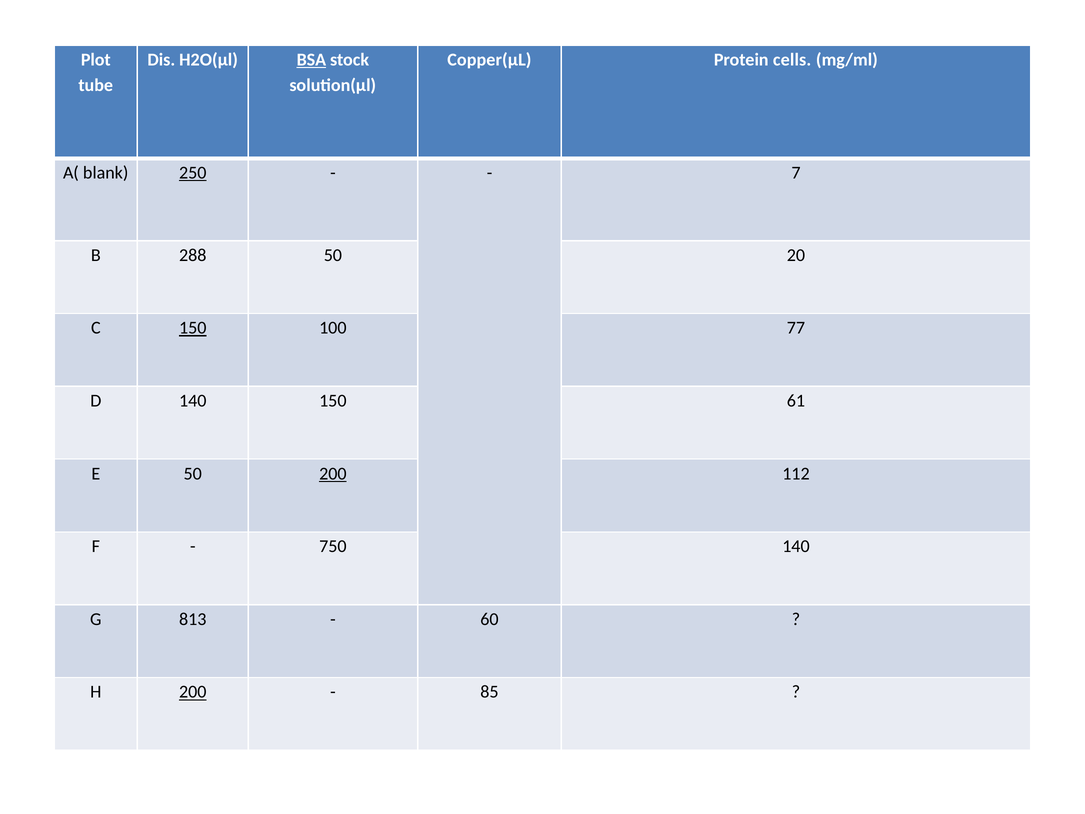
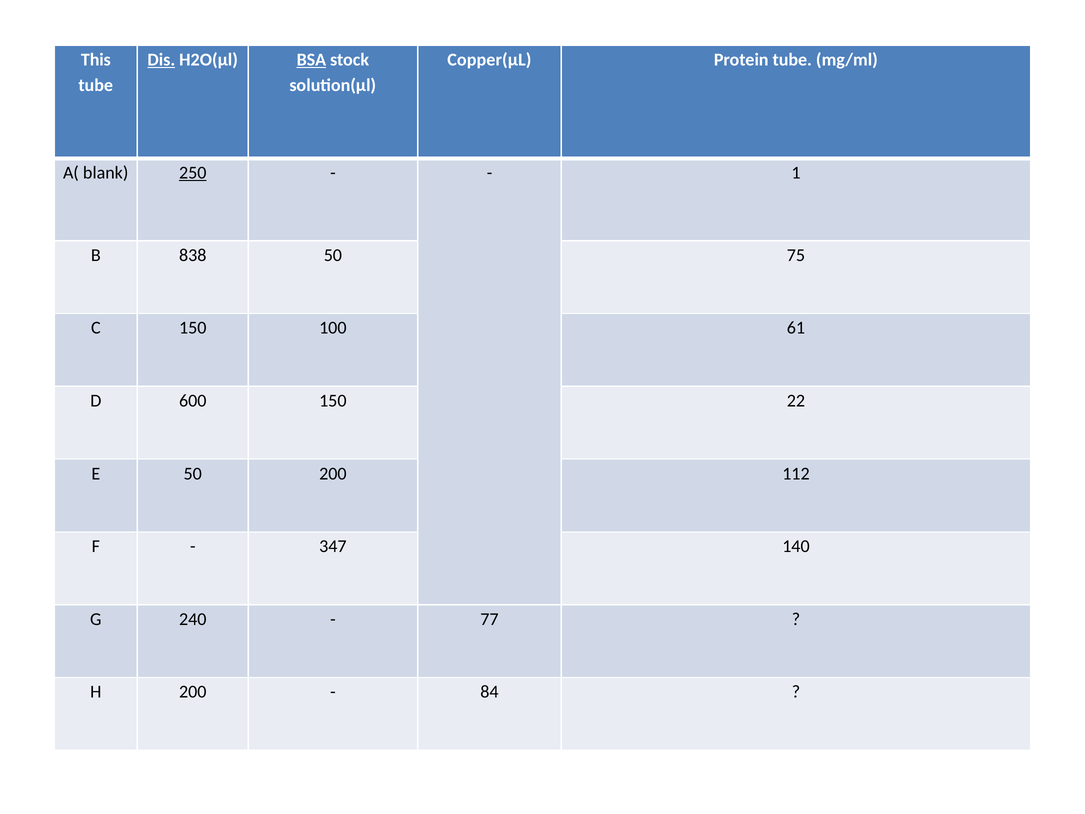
Plot: Plot -> This (96, 60)
Dis underline: none -> present (161, 60)
Protein cells: cells -> tube (792, 60)
7: 7 -> 1 (796, 173)
288: 288 -> 838 (193, 255)
20: 20 -> 75 (796, 255)
150 underline: present -> none (193, 328)
77: 77 -> 61 (796, 328)
D 140: 140 -> 600 (193, 401)
61: 61 -> 22 (796, 401)
200 underline: present -> none (333, 473)
750: 750 -> 347 (333, 546)
813: 813 -> 240 (193, 619)
60: 60 -> 77 (489, 619)
200 underline: present -> none (193, 692)
85: 85 -> 84 (489, 692)
